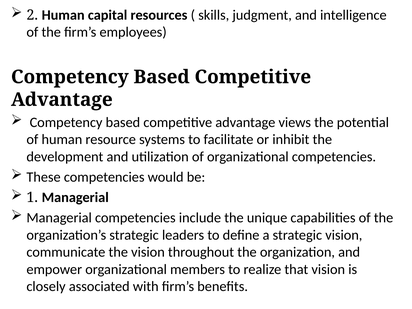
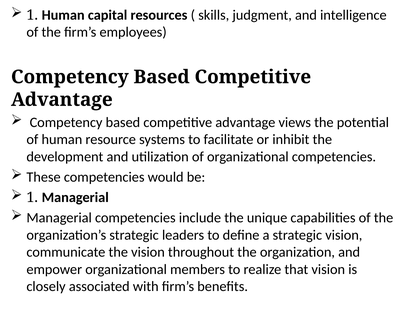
2: 2 -> 1 (32, 15)
